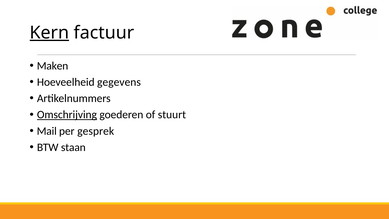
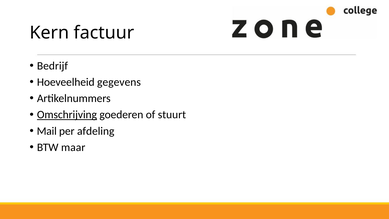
Kern underline: present -> none (49, 33)
Maken: Maken -> Bedrijf (52, 66)
gesprek: gesprek -> afdeling (96, 131)
staan: staan -> maar (73, 147)
